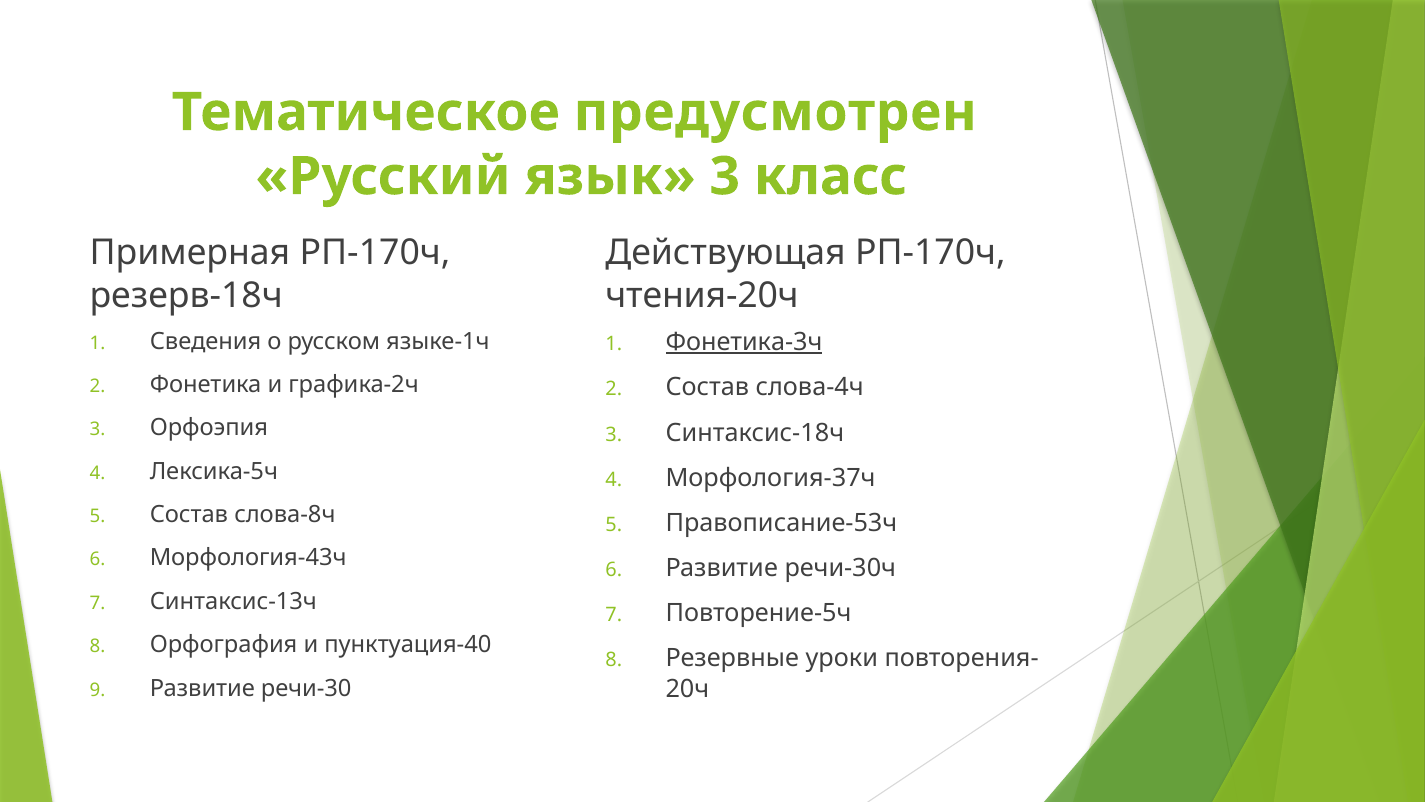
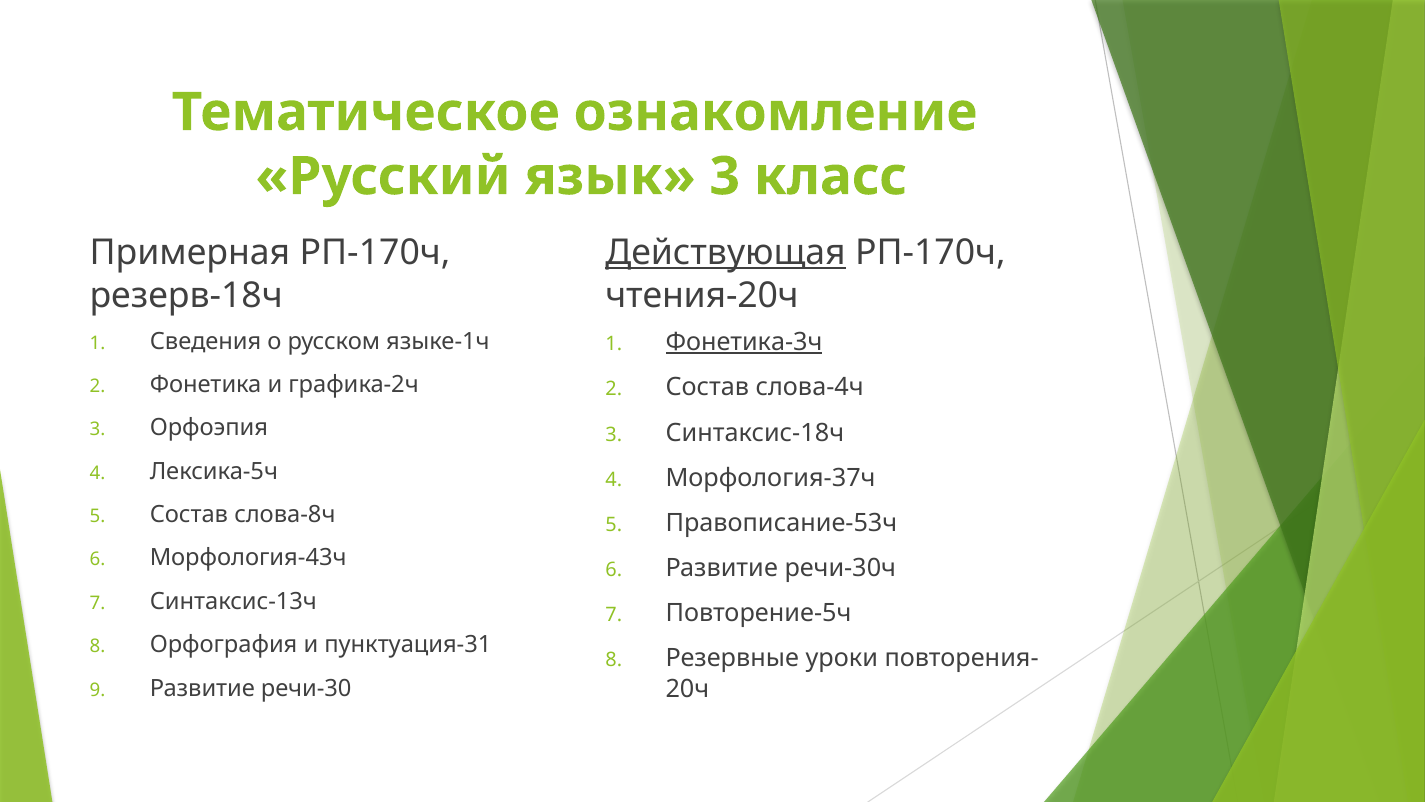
предусмотрен: предусмотрен -> ознакомление (776, 112)
Действующая underline: none -> present (726, 253)
пунктуация-40: пунктуация-40 -> пунктуация-31 (408, 645)
